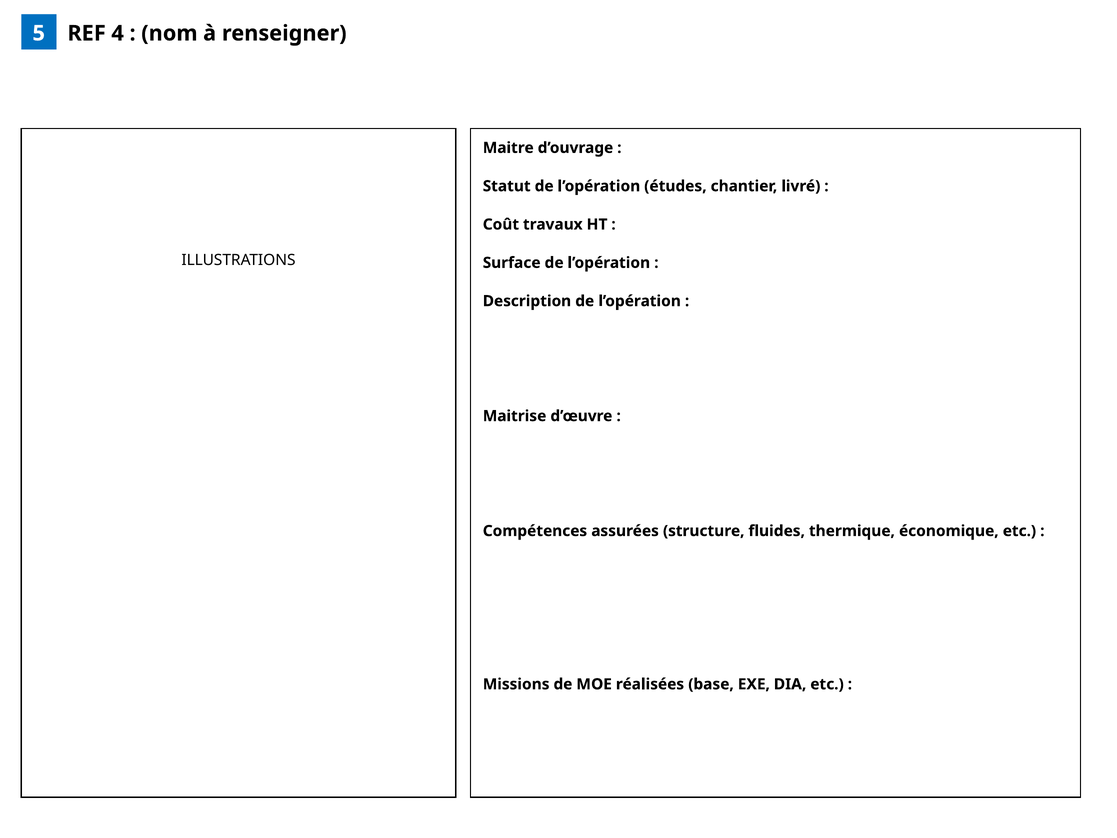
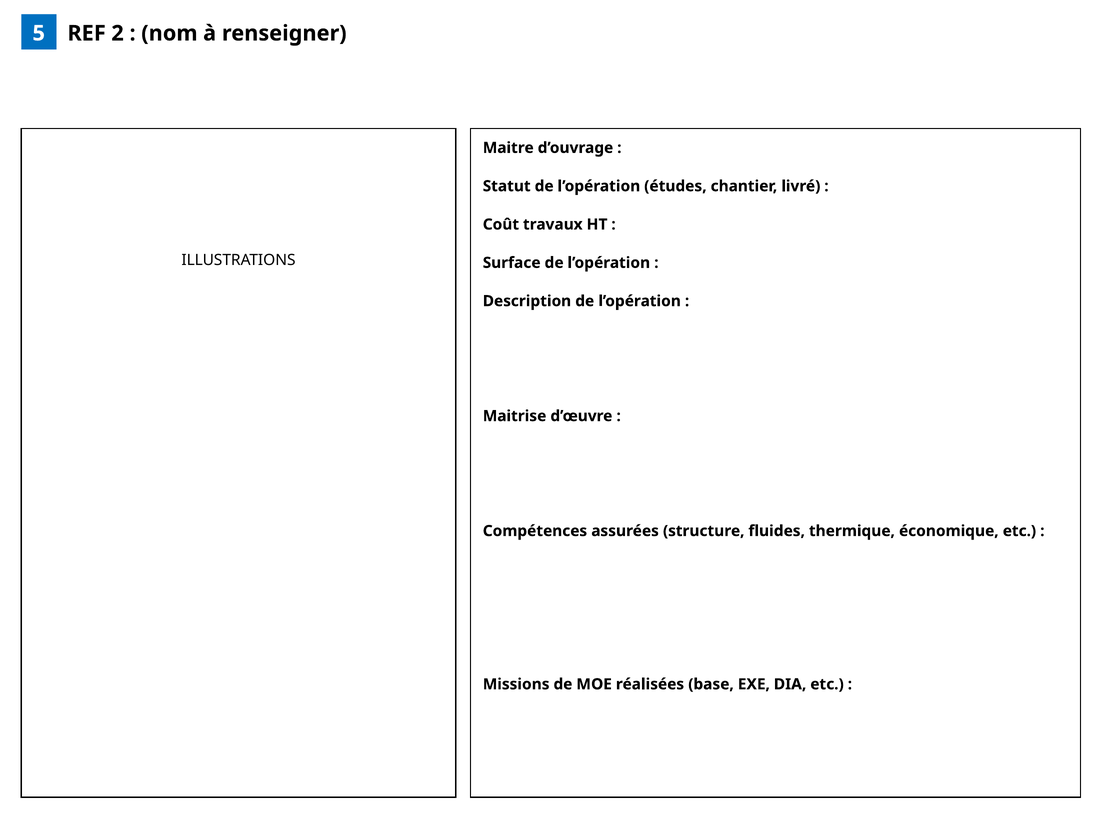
4: 4 -> 2 (118, 33)
